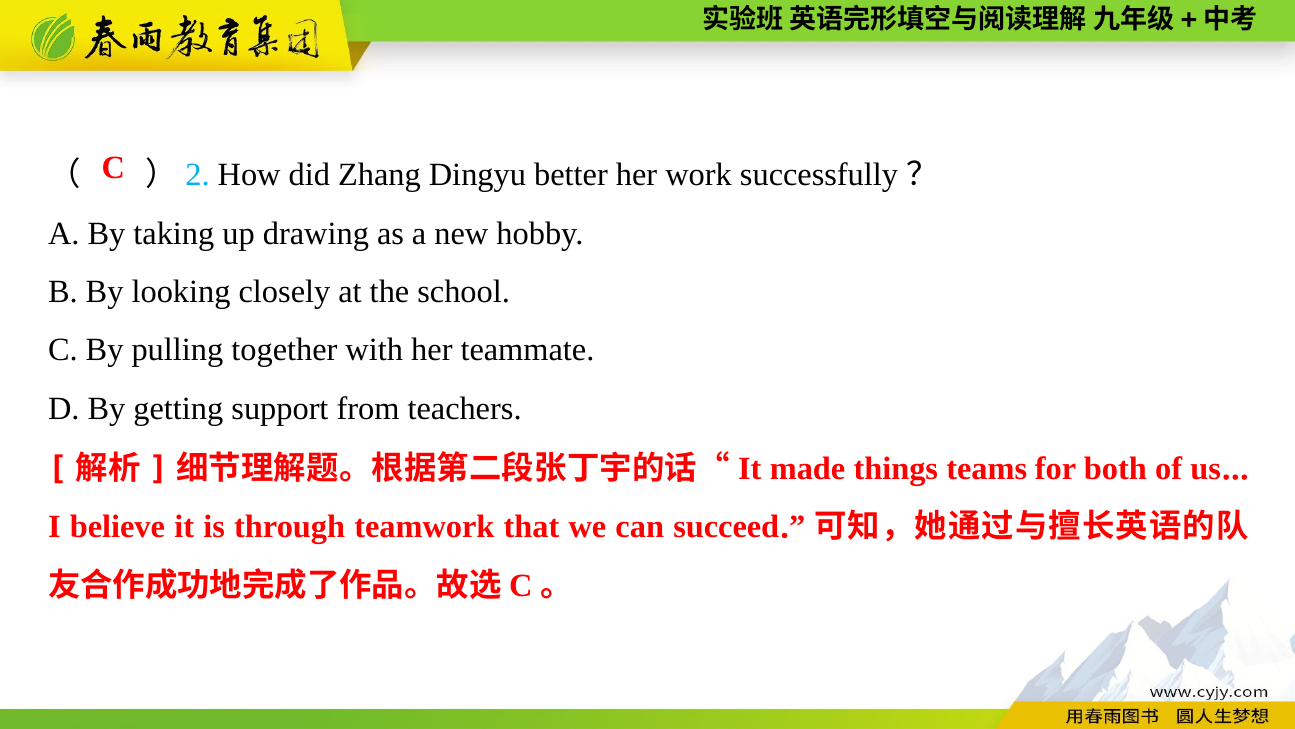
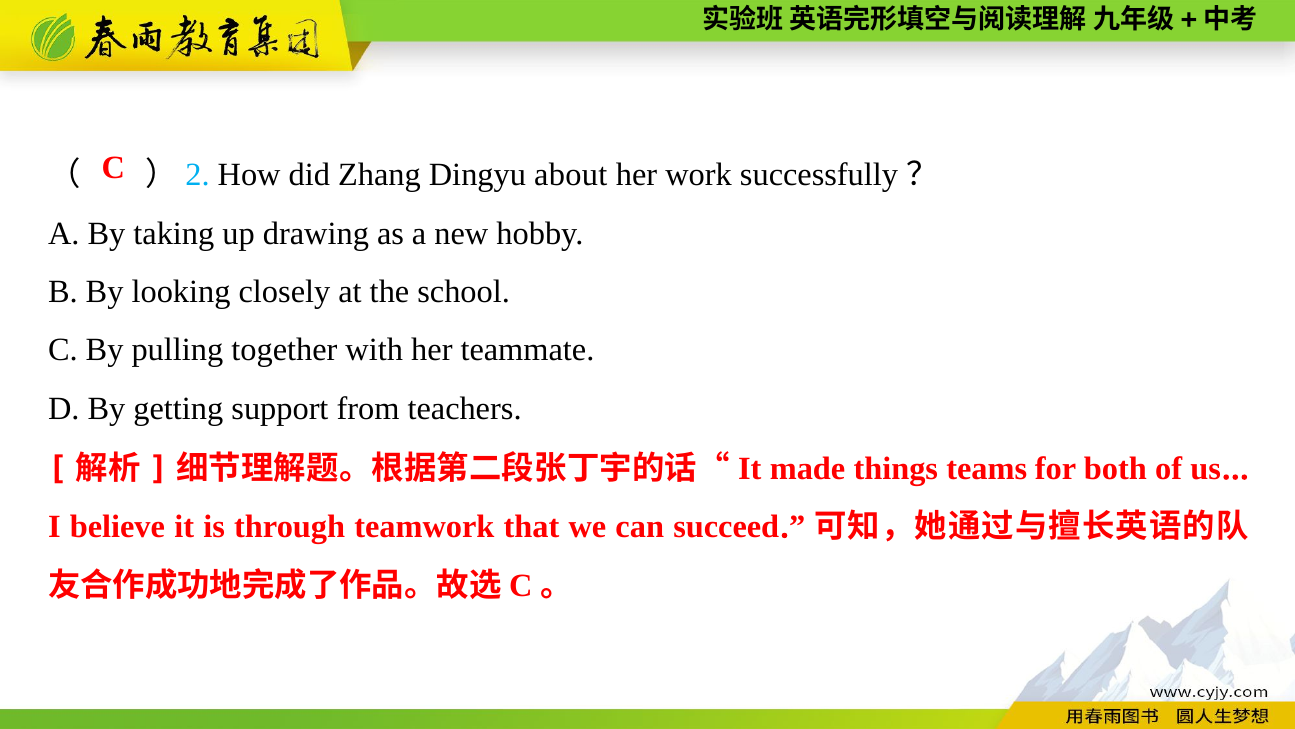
better: better -> about (571, 175)
